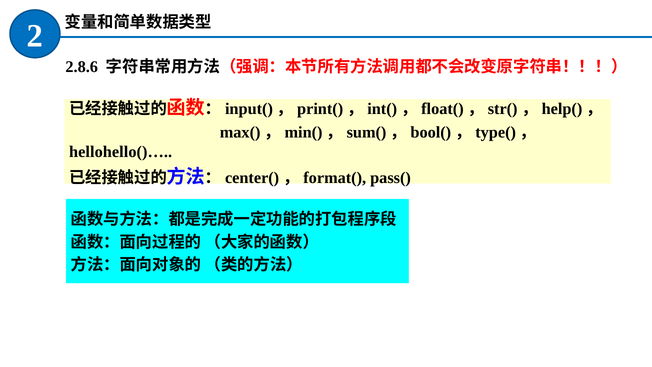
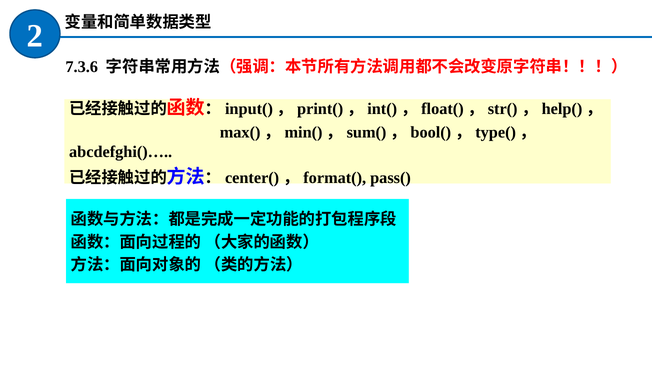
2.8.6: 2.8.6 -> 7.3.6 (82, 67)
hellohello()…: hellohello()… -> abcdefghi()… (121, 152)
